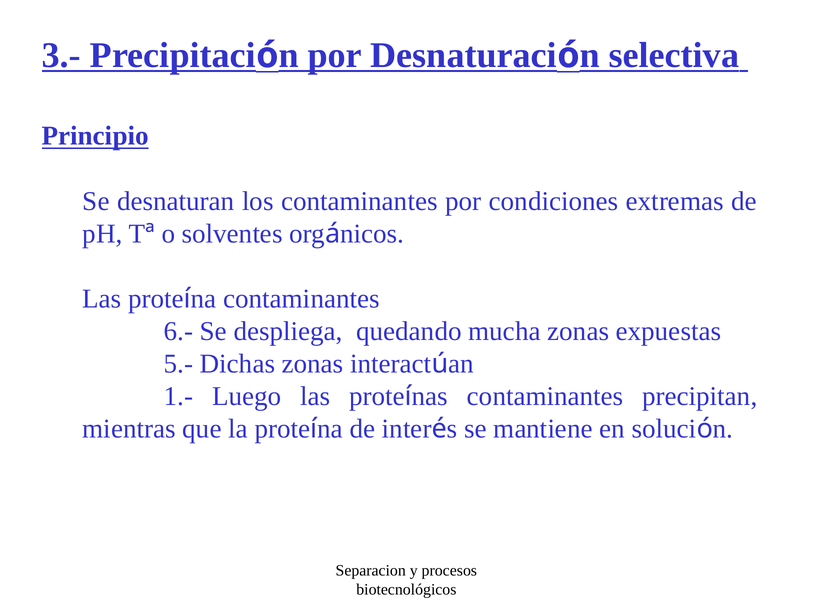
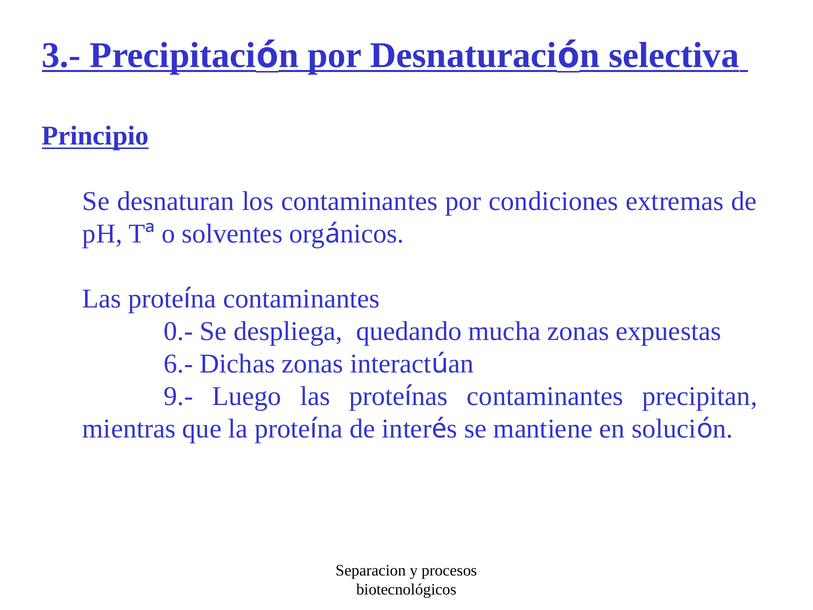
6.-: 6.- -> 0.- (178, 331)
5.-: 5.- -> 6.- (178, 364)
1.-: 1.- -> 9.- (178, 396)
